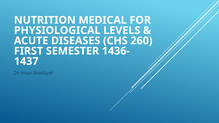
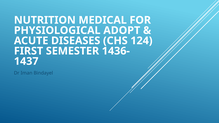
LEVELS: LEVELS -> ADOPT (122, 30)
260: 260 -> 124 (141, 41)
